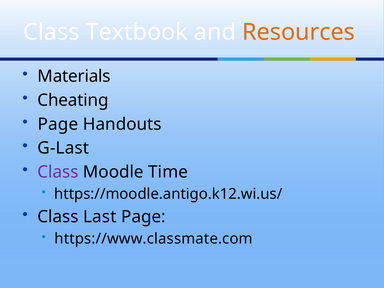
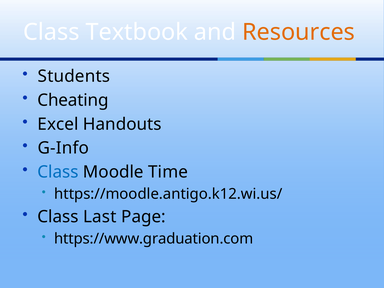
Materials: Materials -> Students (74, 76)
Page: Page -> Excel (58, 124)
G-Last: G-Last -> G-Info (63, 148)
Class colour: purple -> blue (58, 172)
https://www.classmate.com: https://www.classmate.com -> https://www.graduation.com (154, 239)
